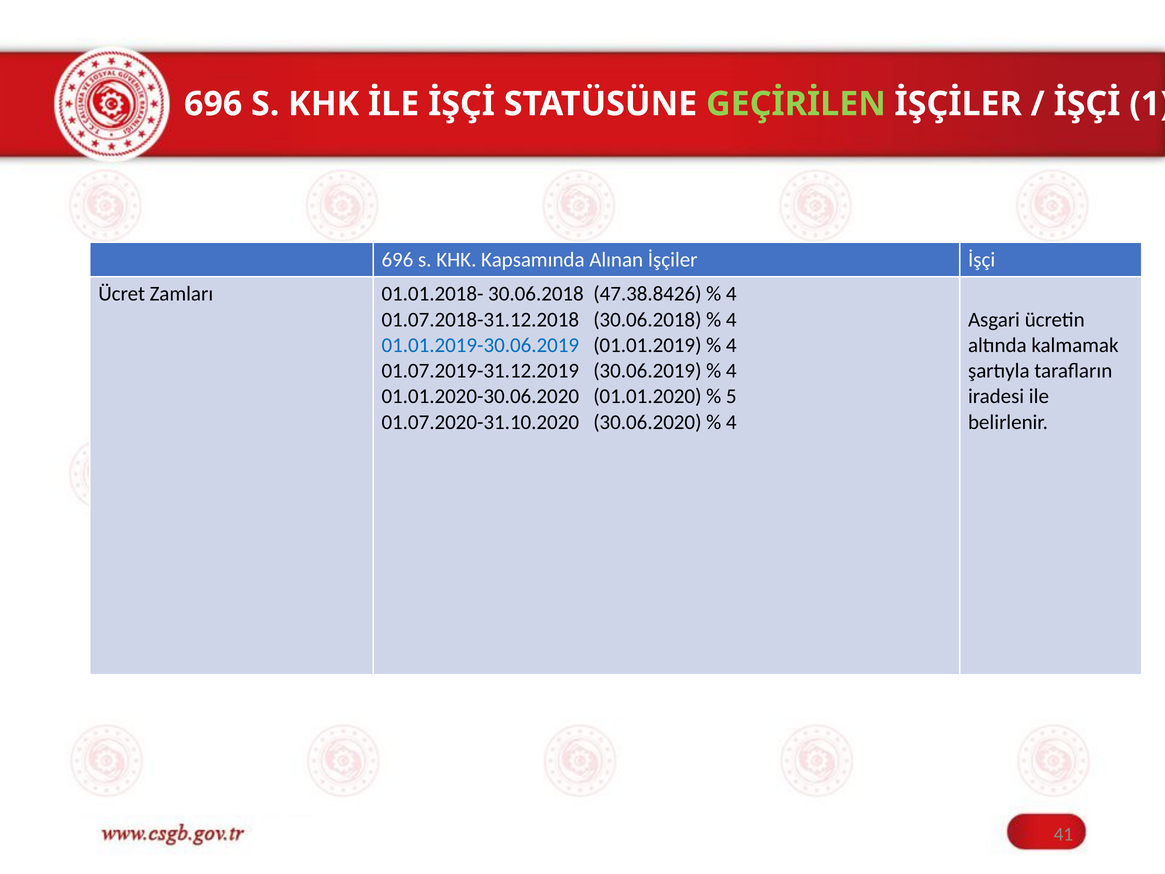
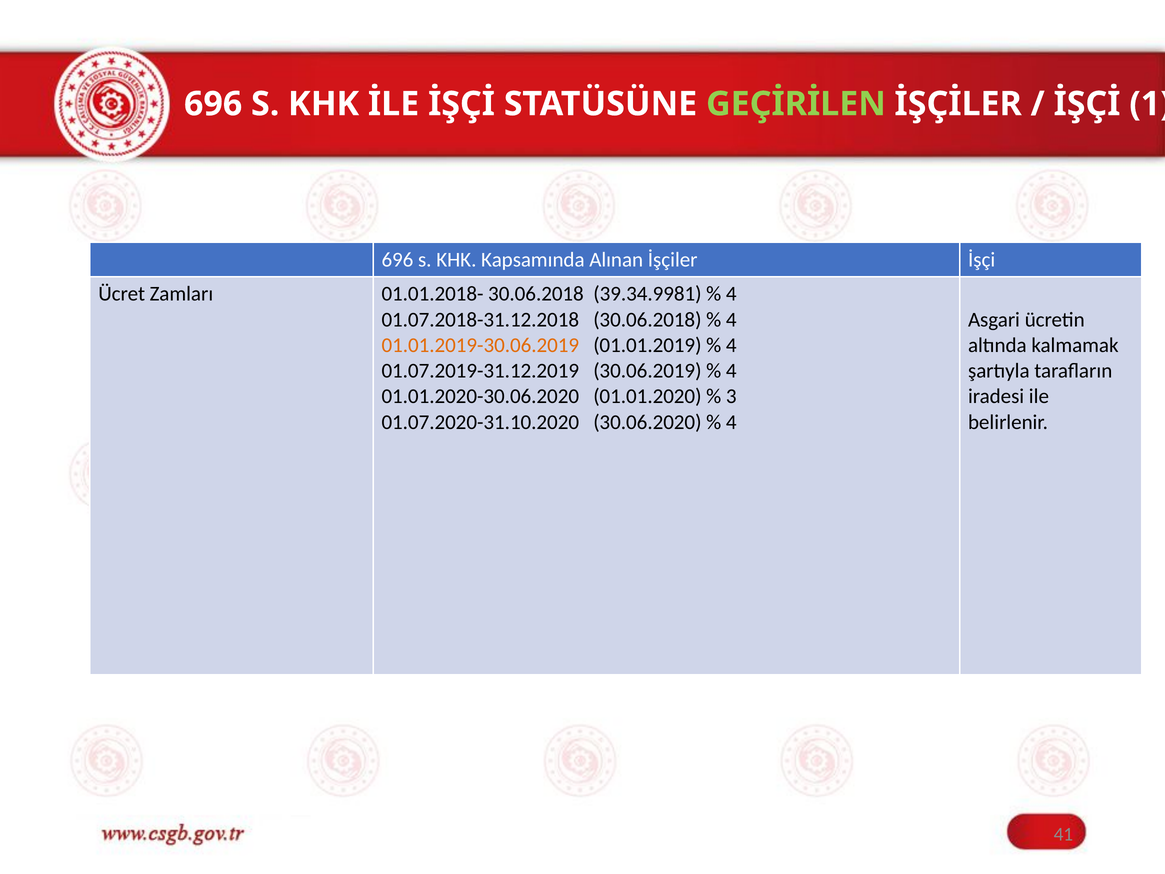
47.38.8426: 47.38.8426 -> 39.34.9981 (647, 294)
01.01.2019-30.06.2019 colour: blue -> orange (480, 345)
5: 5 -> 3 (731, 396)
